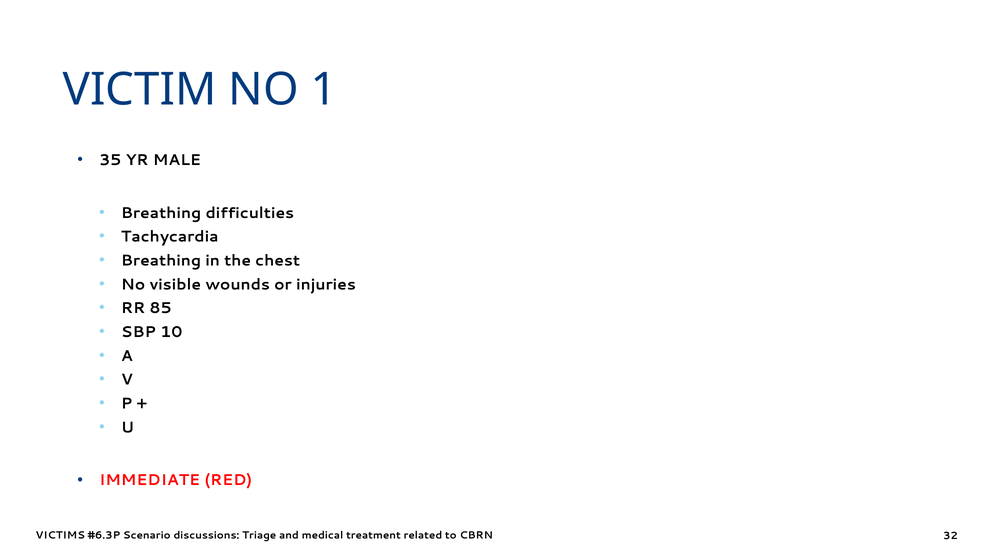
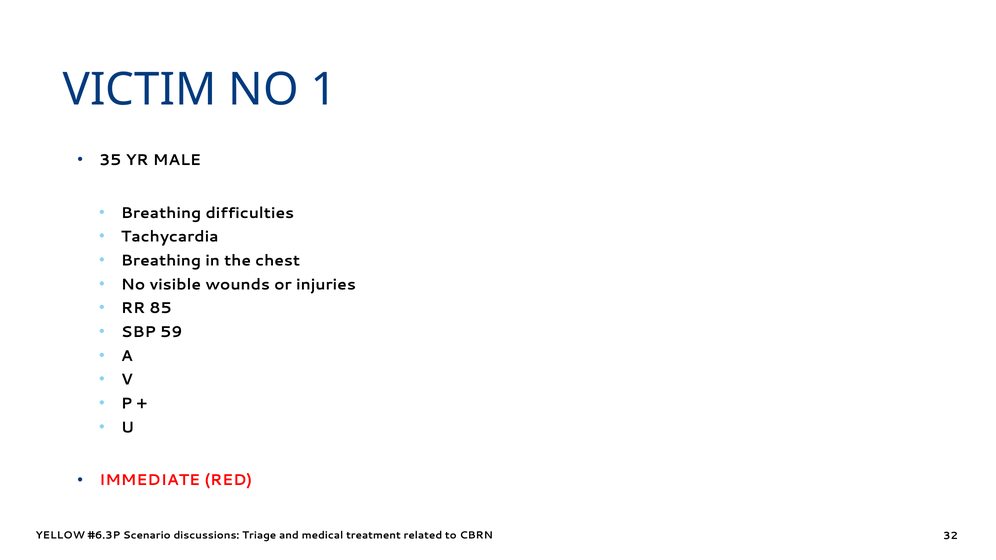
10: 10 -> 59 (171, 332)
VICTIMS: VICTIMS -> YELLOW (60, 536)
